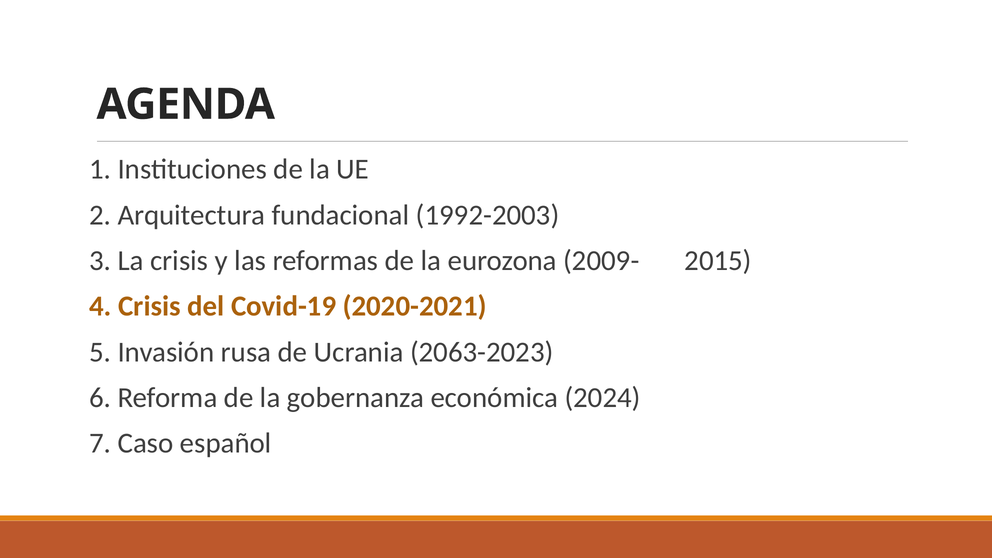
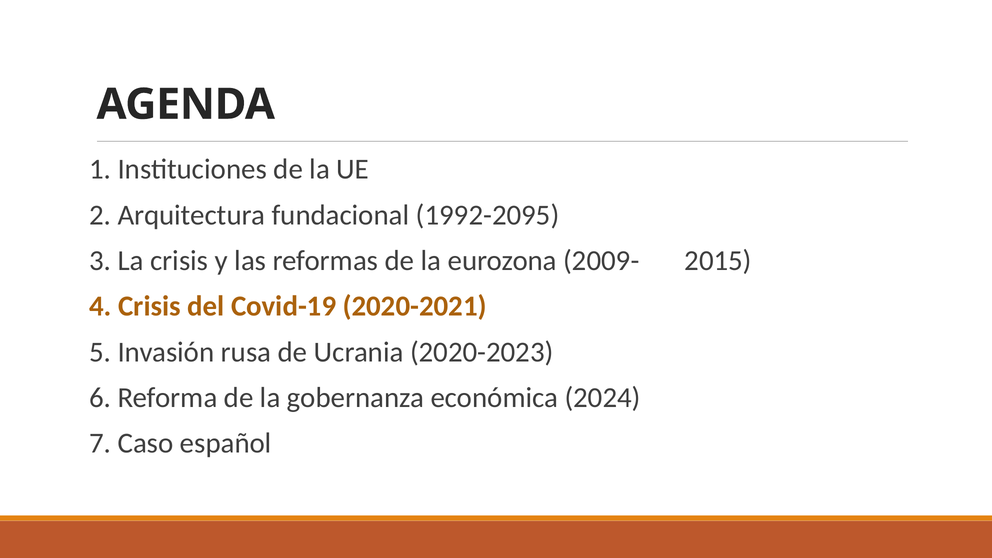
1992-2003: 1992-2003 -> 1992-2095 (488, 215)
2063-2023: 2063-2023 -> 2020-2023 (482, 352)
